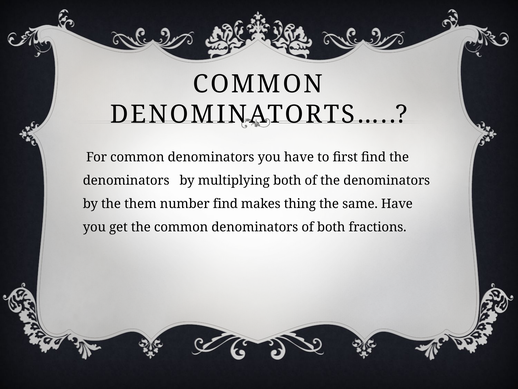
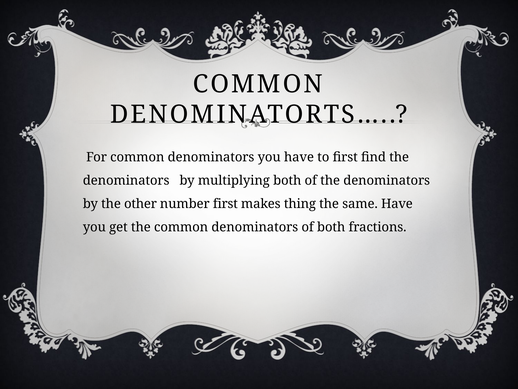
them: them -> other (141, 204)
number find: find -> first (225, 204)
